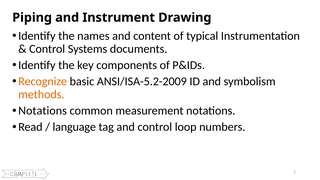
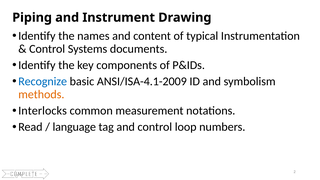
Recognize colour: orange -> blue (43, 81)
ANSI/ISA-5.2-2009: ANSI/ISA-5.2-2009 -> ANSI/ISA-4.1-2009 (142, 81)
Notations: Notations -> Interlocks (43, 111)
